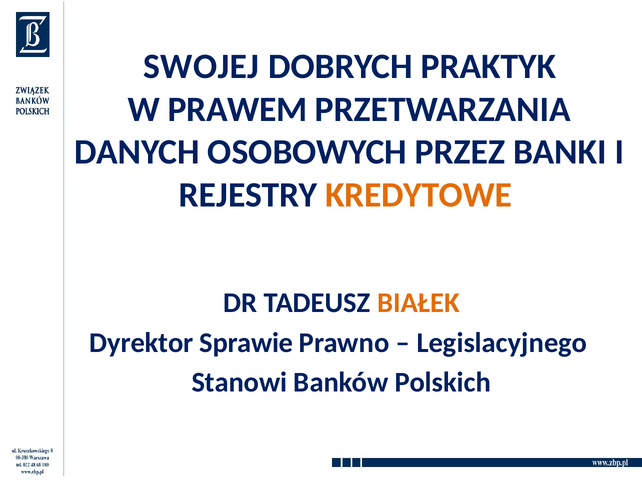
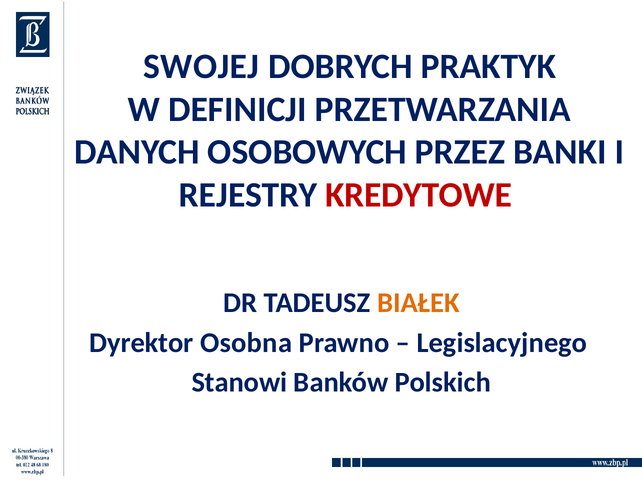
PRAWEM: PRAWEM -> DEFINICJI (237, 109)
KREDYTOWE colour: orange -> red (419, 195)
Sprawie: Sprawie -> Osobna (246, 343)
